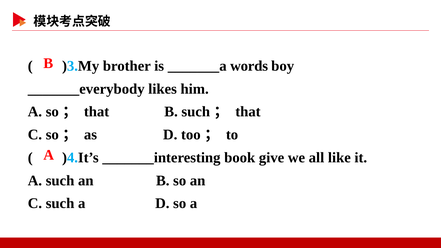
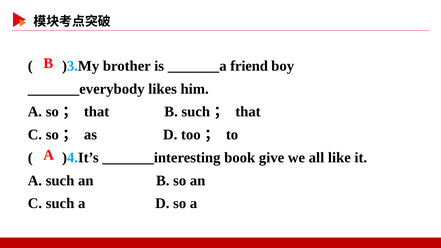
words: words -> friend (249, 66)
